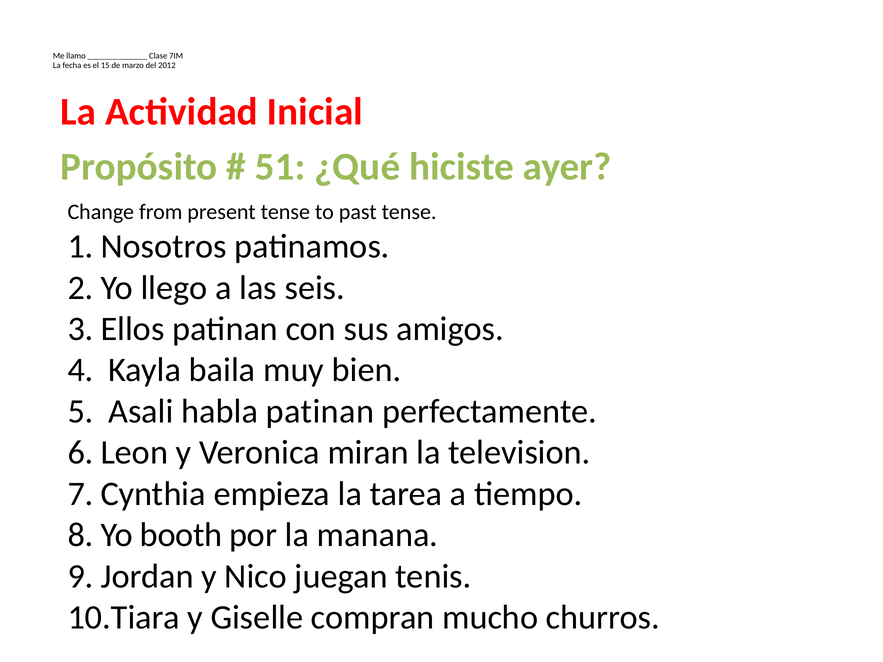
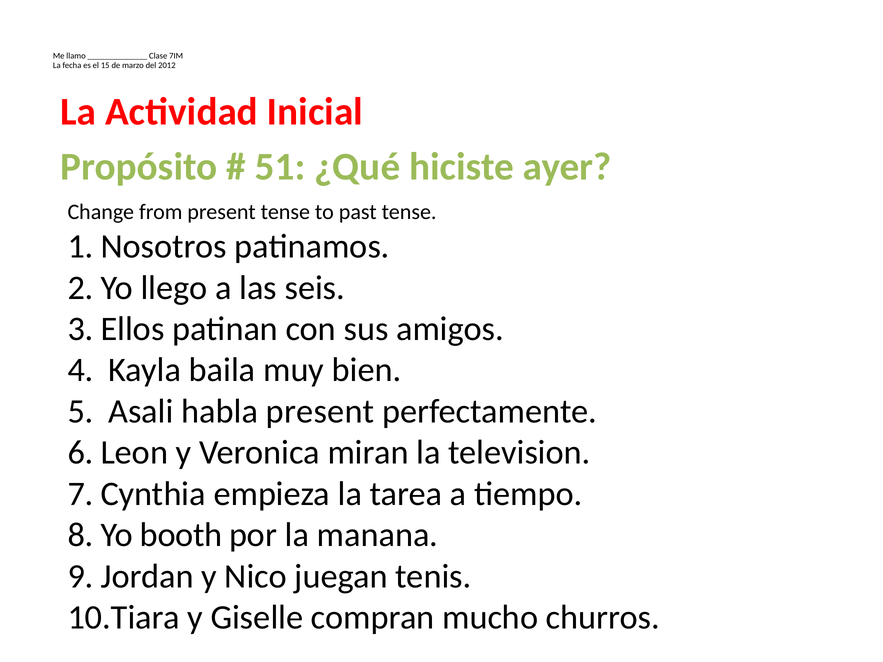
habla patinan: patinan -> present (320, 412)
